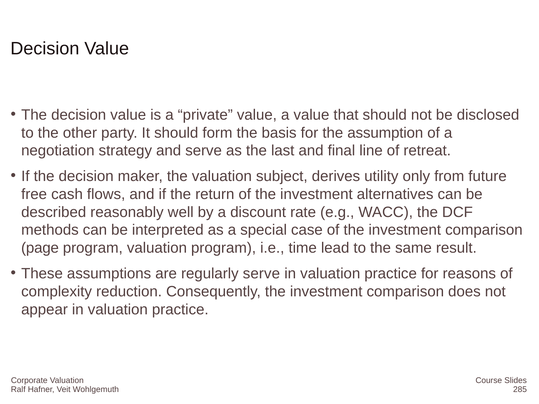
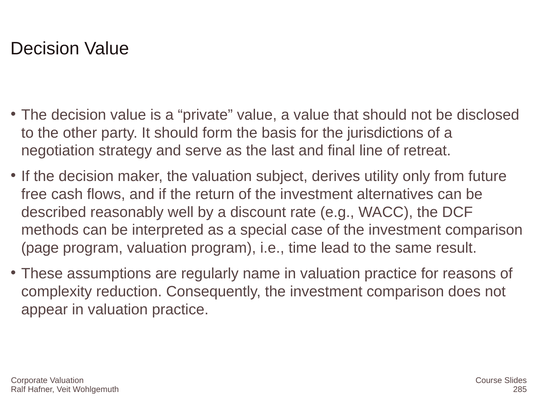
assumption: assumption -> jurisdictions (385, 133)
regularly serve: serve -> name (261, 274)
